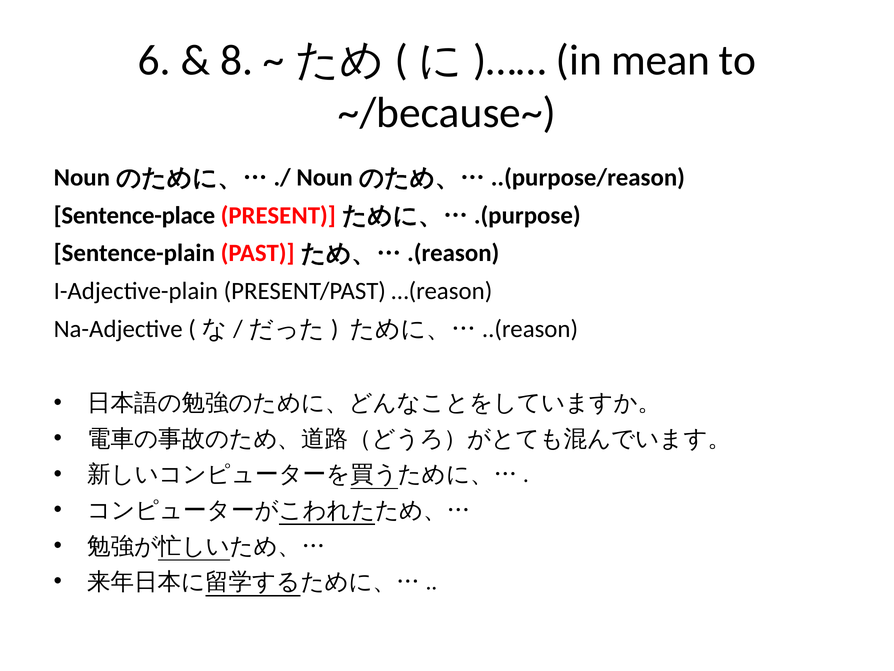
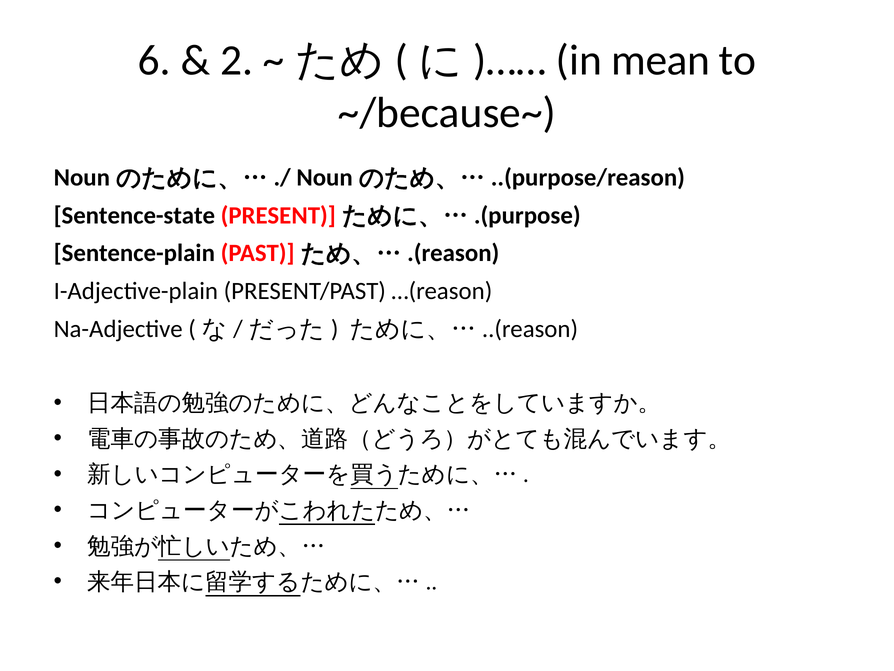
8: 8 -> 2 (237, 60)
Sentence-place: Sentence-place -> Sentence-state (134, 215)
